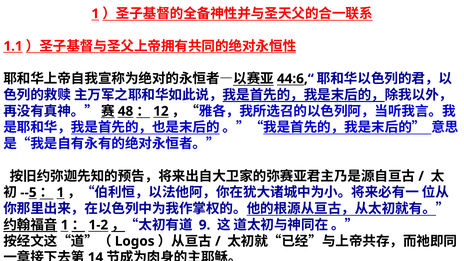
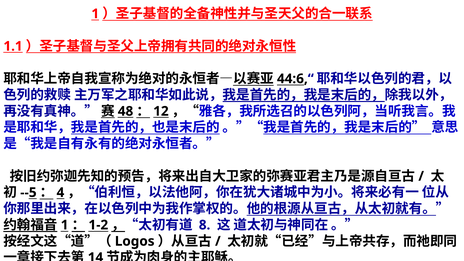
1: 1 -> 4 (60, 192)
9: 9 -> 8 (205, 225)
